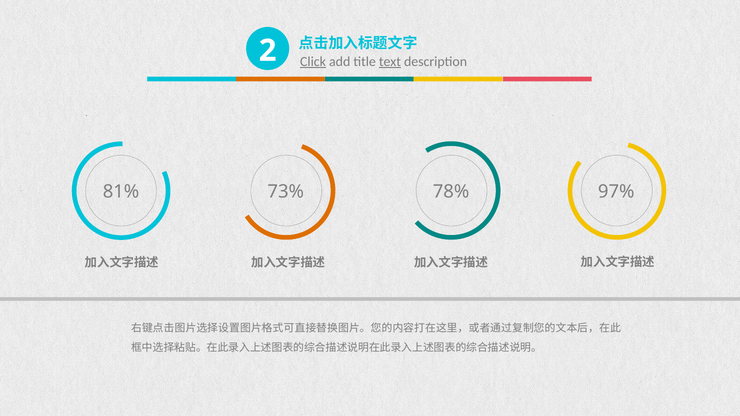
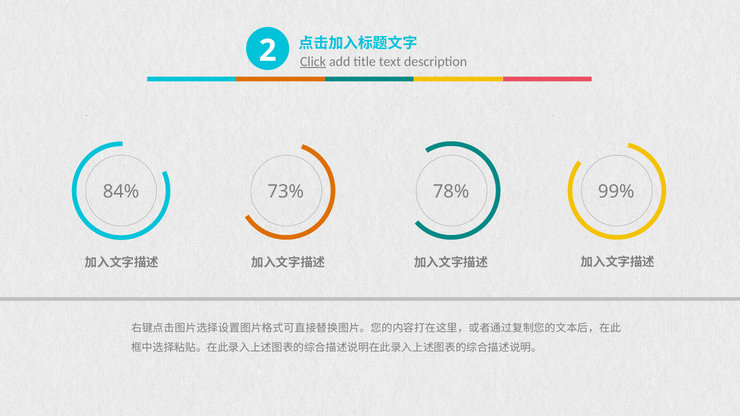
text underline: present -> none (390, 62)
81%: 81% -> 84% (121, 192)
97%: 97% -> 99% (616, 192)
